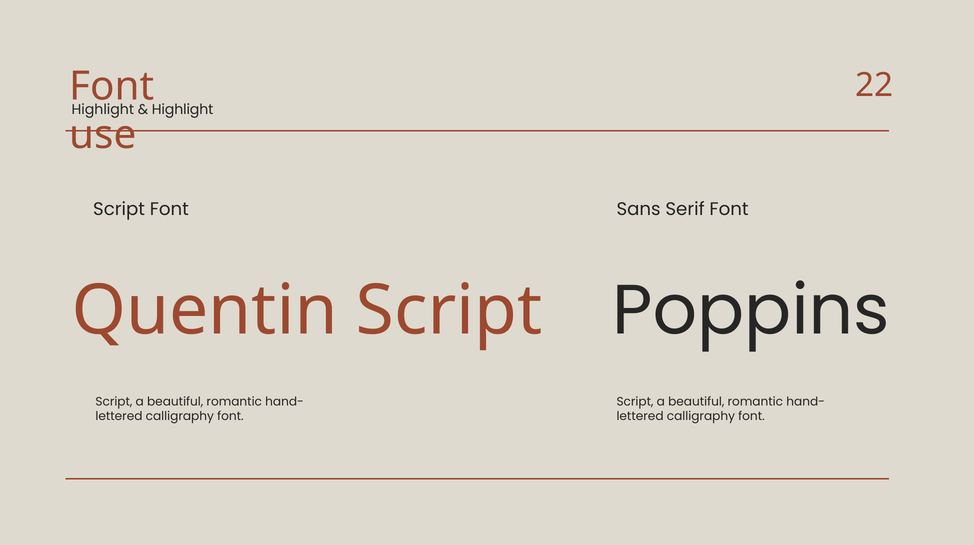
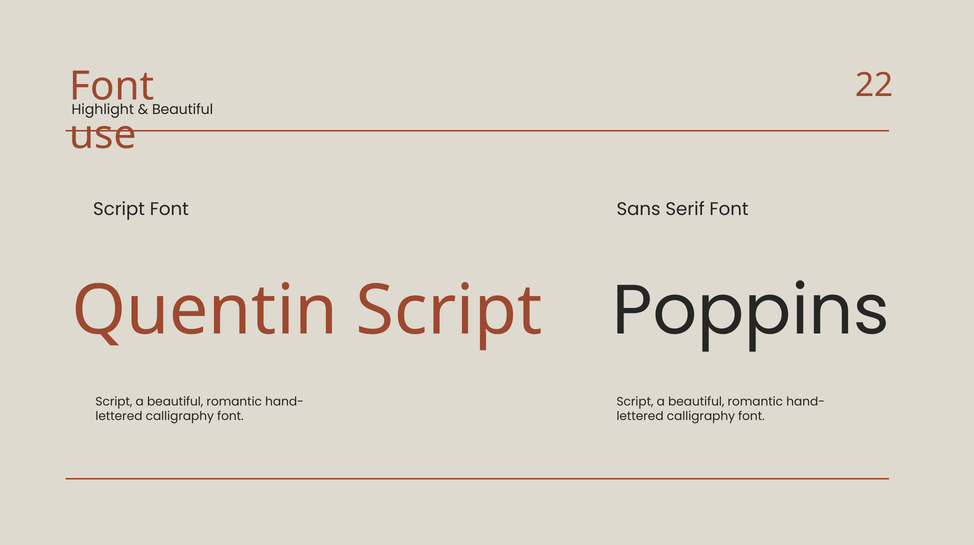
Highlight: Highlight -> Beautiful (183, 109)
